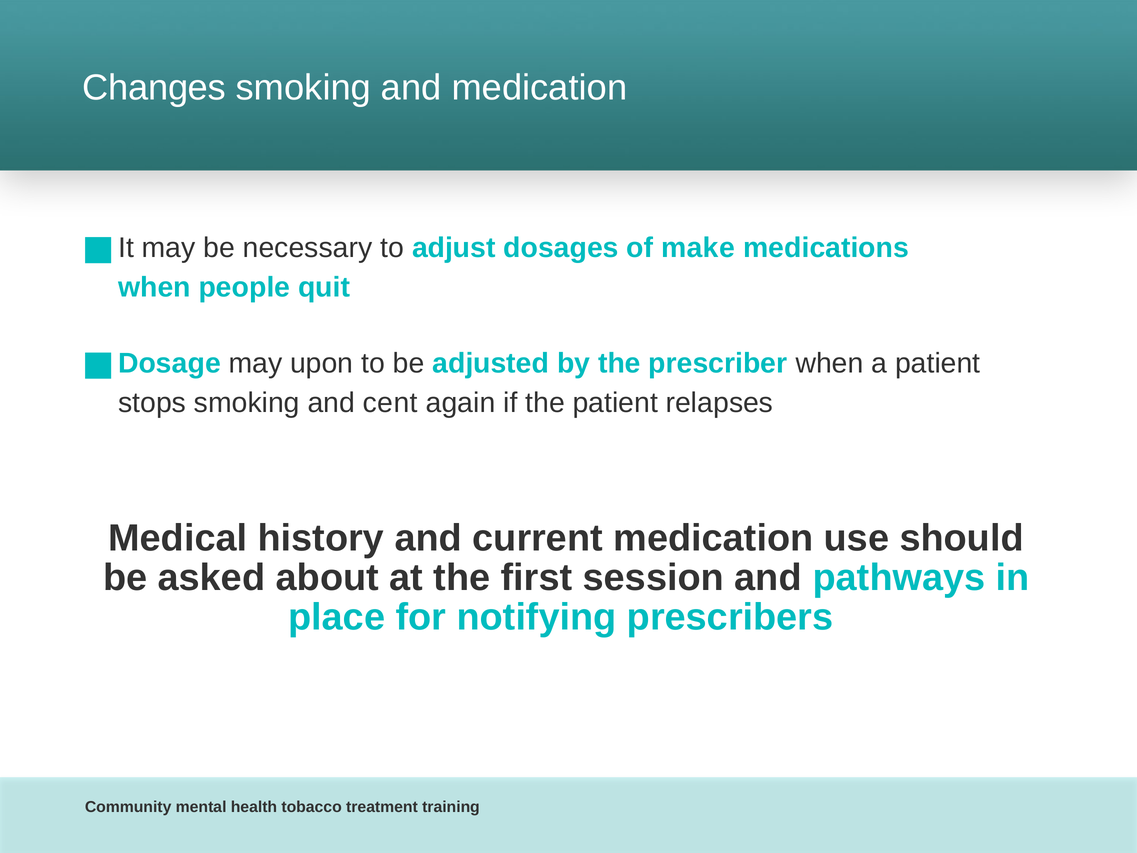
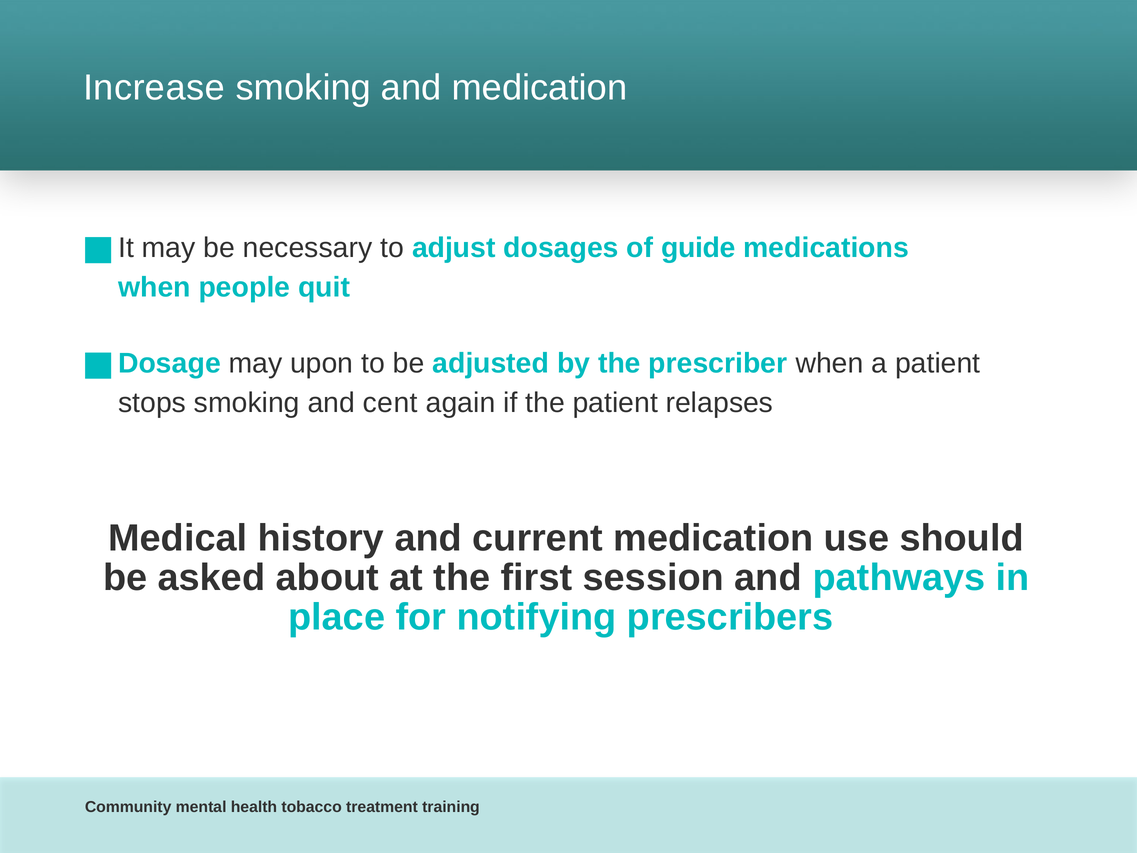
Changes: Changes -> Increase (154, 88)
make: make -> guide (698, 248)
